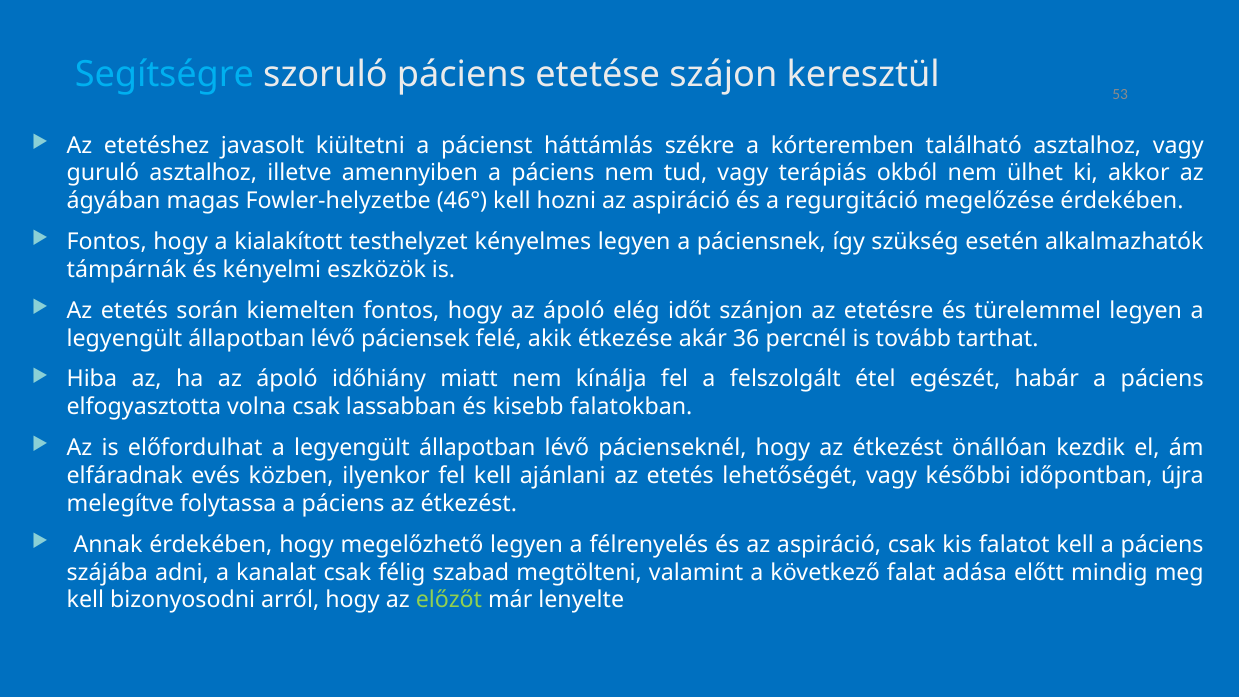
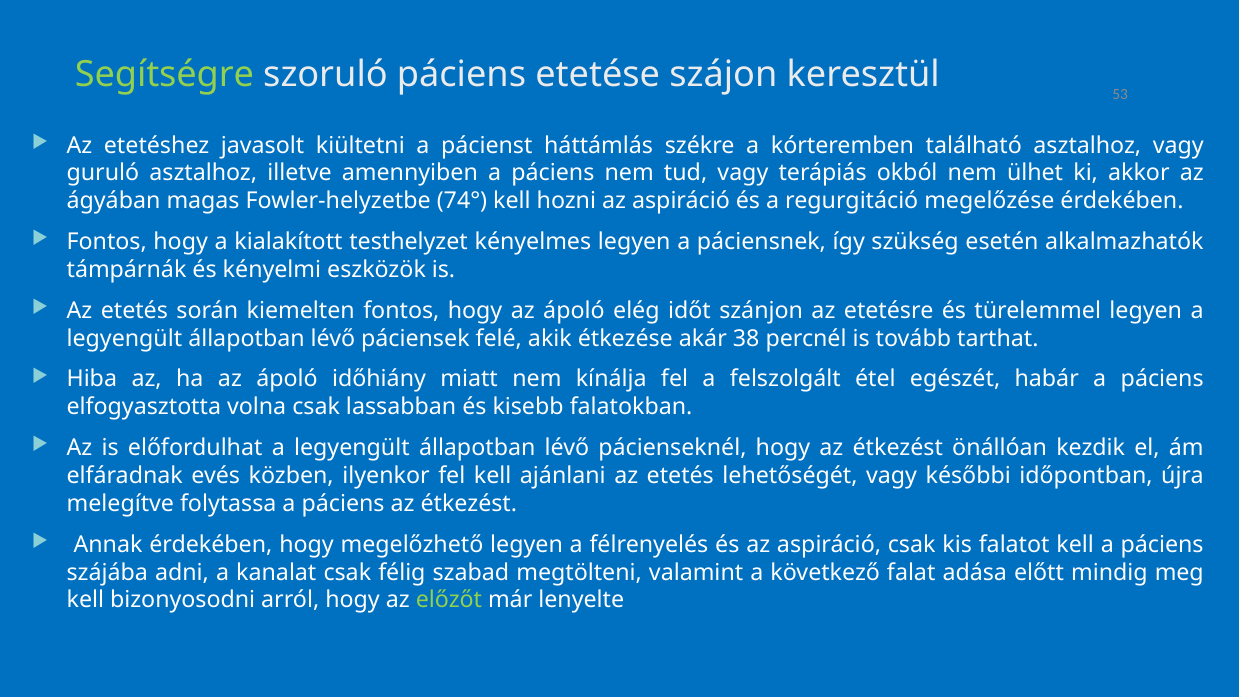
Segítségre colour: light blue -> light green (164, 75)
46°: 46° -> 74° (462, 201)
36: 36 -> 38 (746, 338)
